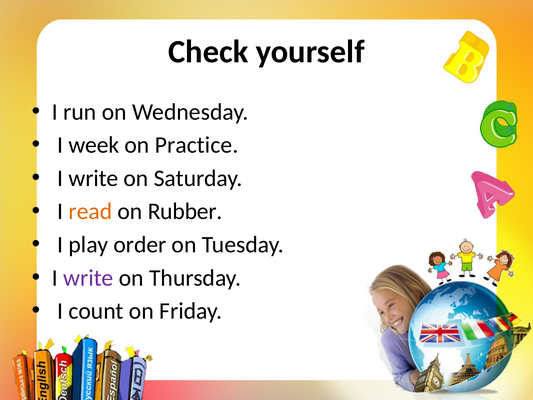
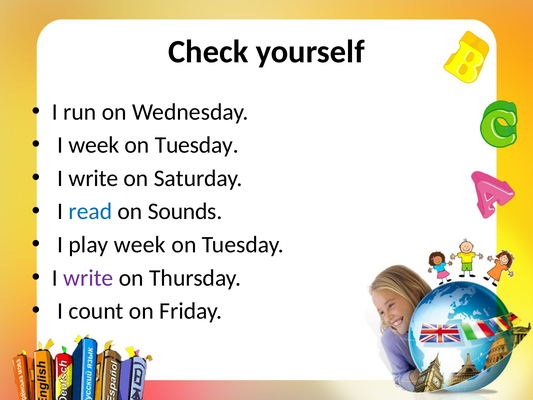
Practice: Practice -> Tuesday (197, 145)
read colour: orange -> blue (90, 211)
Rubber: Rubber -> Sounds (185, 211)
play order: order -> week (140, 245)
